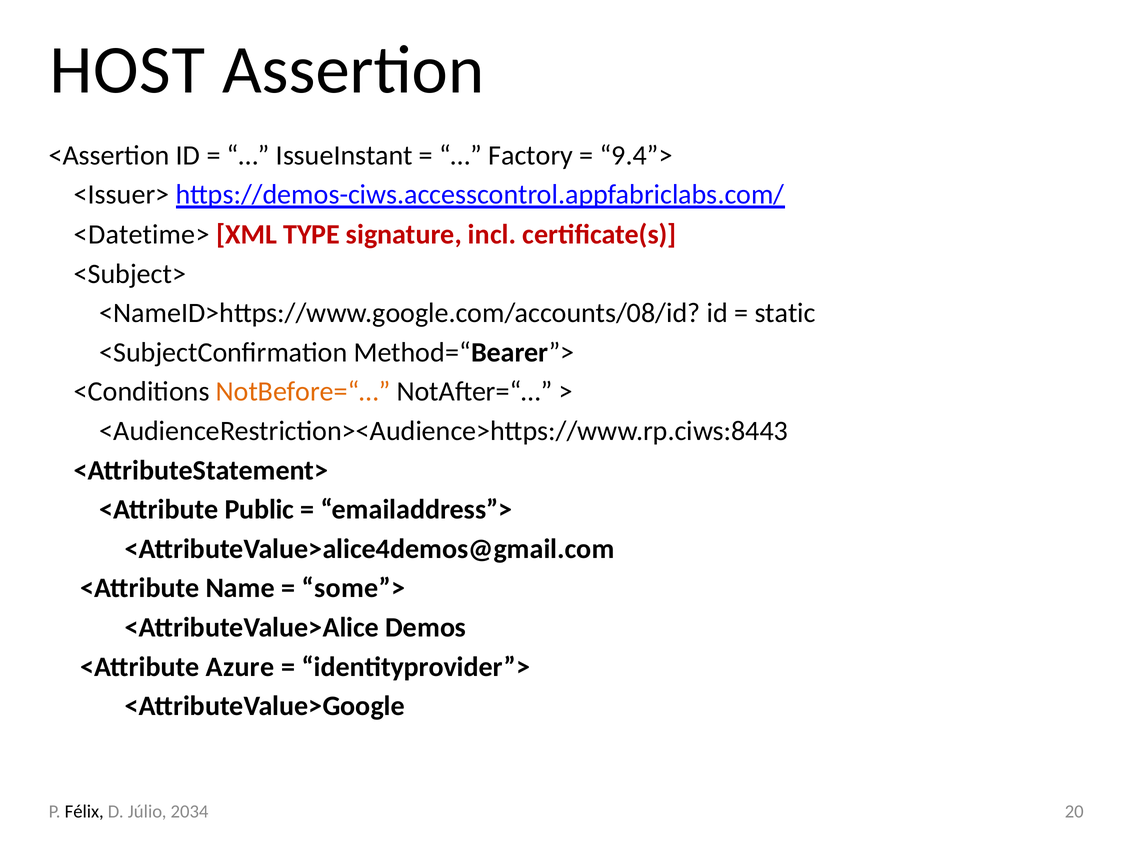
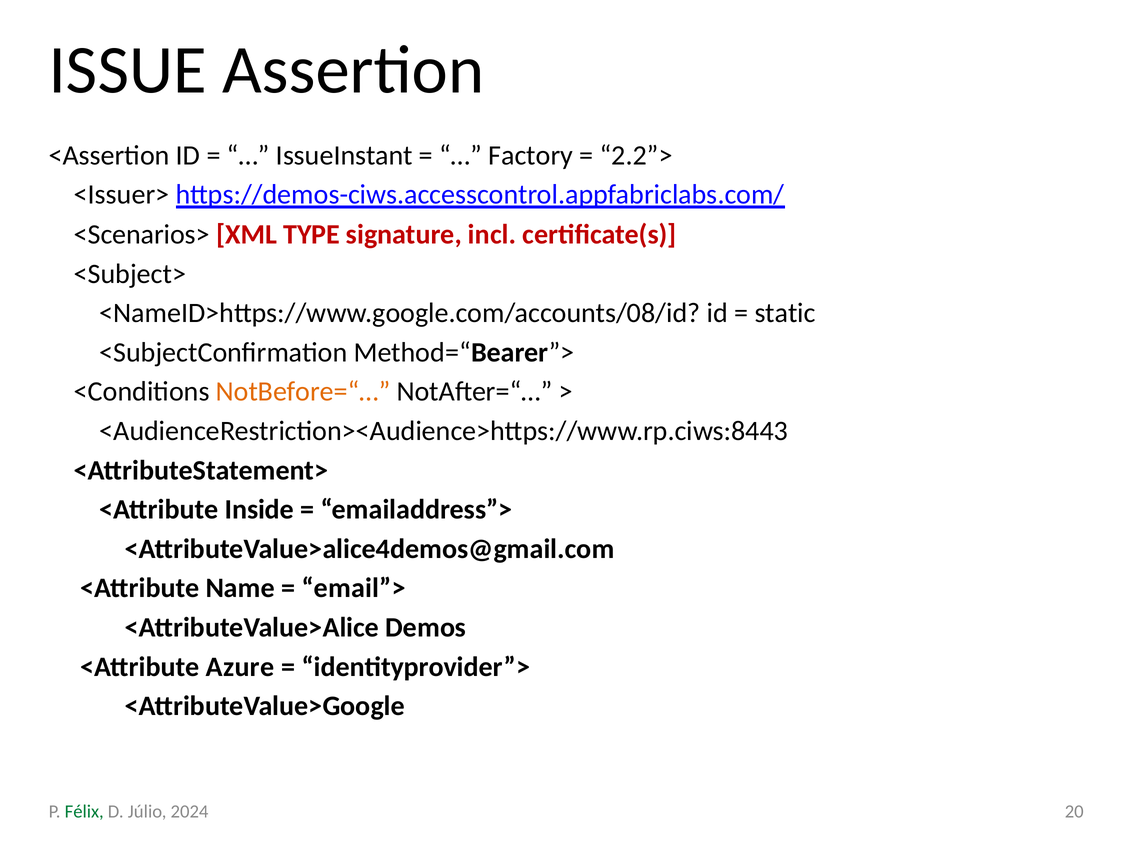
HOST: HOST -> ISSUE (128, 70)
9.4”>: 9.4”> -> 2.2”> (636, 155)
<Datetime>: <Datetime> -> <Scenarios> (142, 235)
Public: Public -> Inside (259, 510)
some”>: some”> -> email”> (354, 588)
Félix colour: black -> green (84, 812)
2034: 2034 -> 2024 (190, 812)
